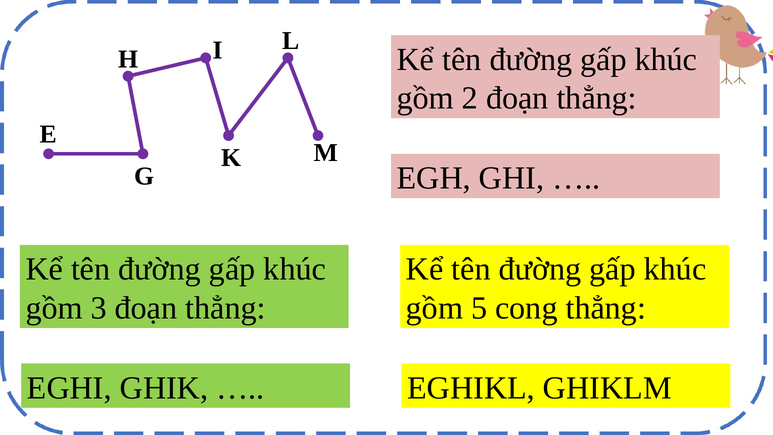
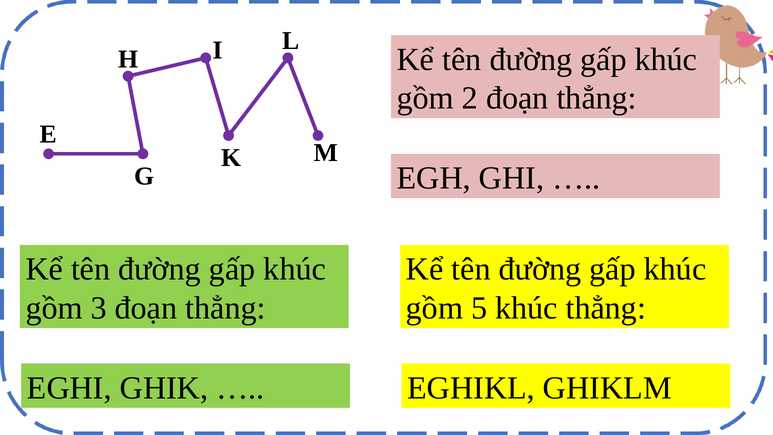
5 cong: cong -> khúc (526, 308)
